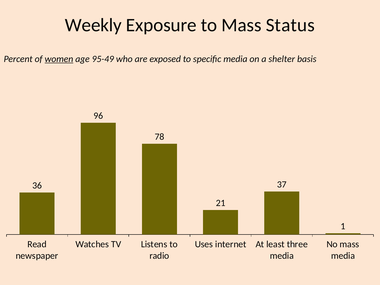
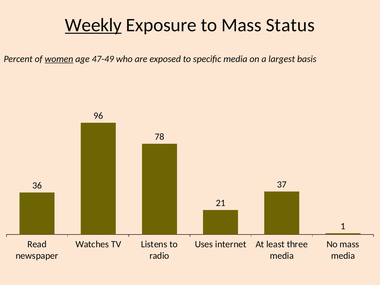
Weekly underline: none -> present (93, 25)
95-49: 95-49 -> 47-49 (103, 59)
shelter: shelter -> largest (282, 59)
